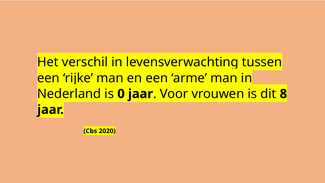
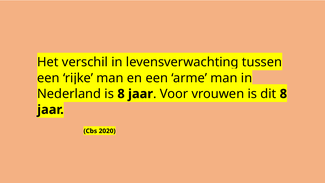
is 0: 0 -> 8 (121, 94)
